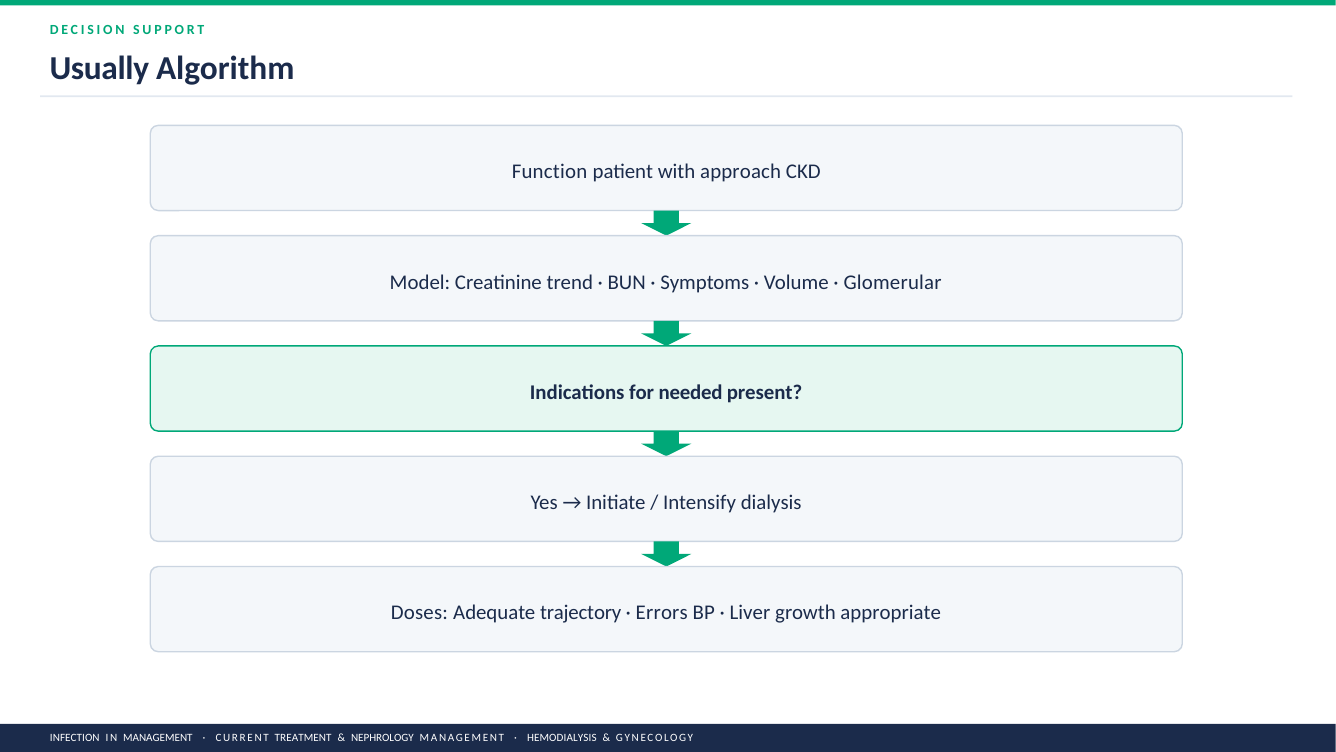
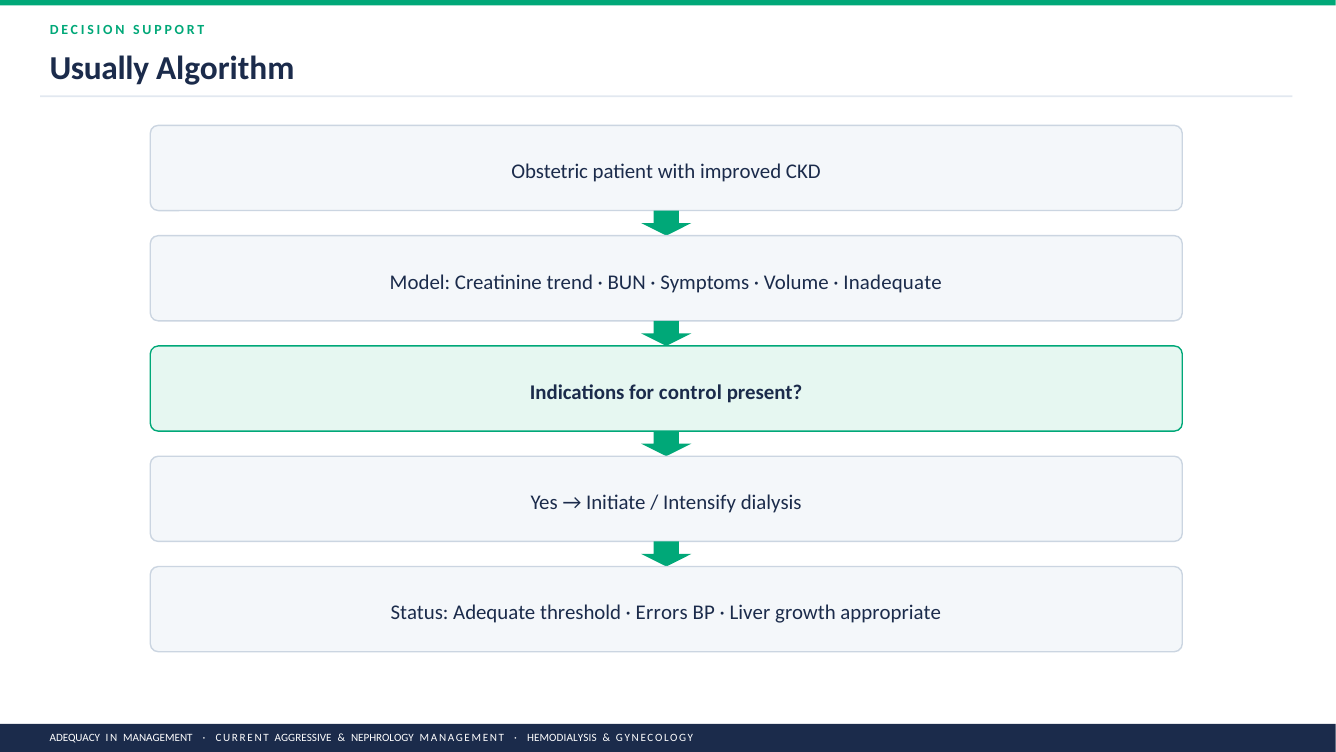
Function: Function -> Obstetric (550, 172)
approach: approach -> improved (741, 172)
Glomerular: Glomerular -> Inadequate (893, 282)
needed: needed -> control (690, 392)
Doses: Doses -> Status (420, 613)
trajectory: trajectory -> threshold (581, 613)
INFECTION: INFECTION -> ADEQUACY (75, 737)
TREATMENT: TREATMENT -> AGGRESSIVE (303, 737)
